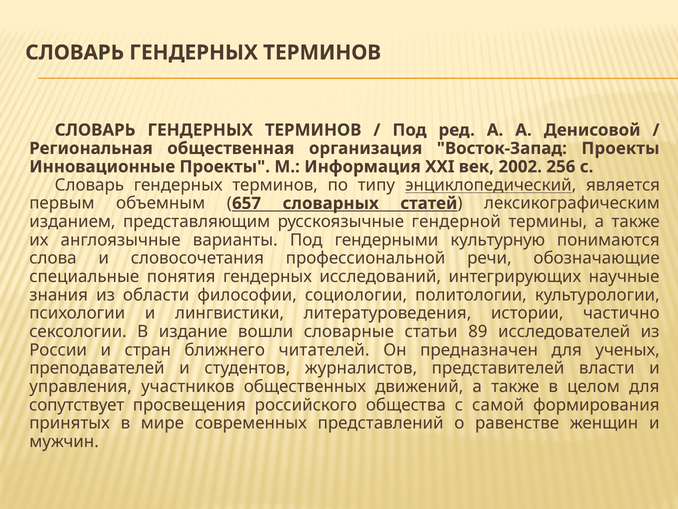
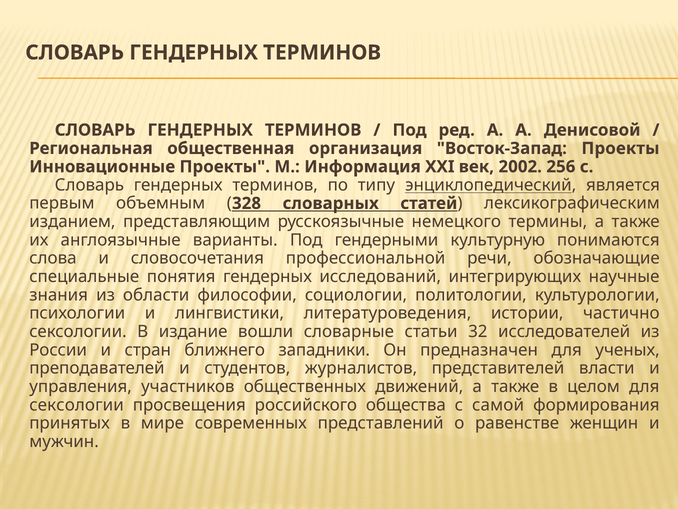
657: 657 -> 328 (247, 203)
гендерной: гендерной -> немецкого (456, 221)
89: 89 -> 32 (478, 331)
читателей: читателей -> западники (324, 350)
сопутствует: сопутствует -> сексологии (77, 405)
